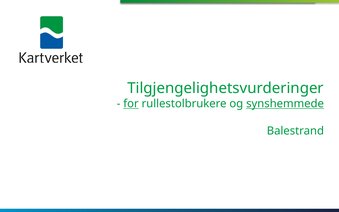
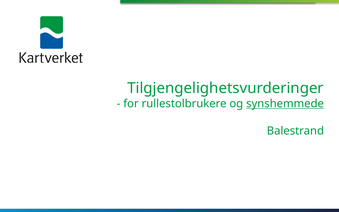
for underline: present -> none (131, 104)
